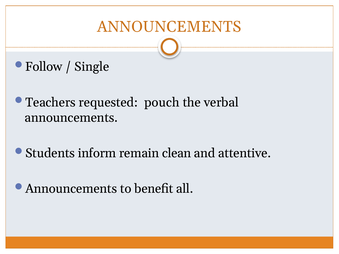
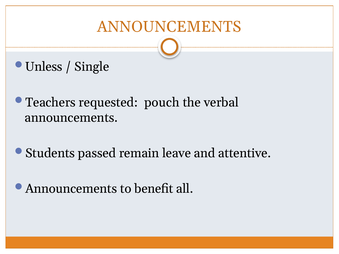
Follow: Follow -> Unless (44, 67)
inform: inform -> passed (97, 153)
clean: clean -> leave (177, 153)
